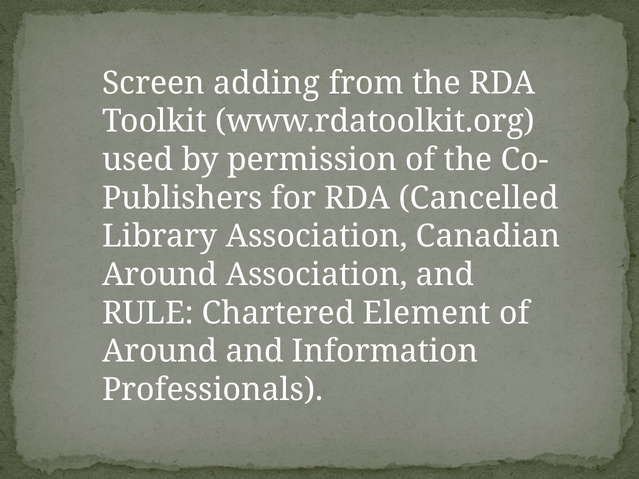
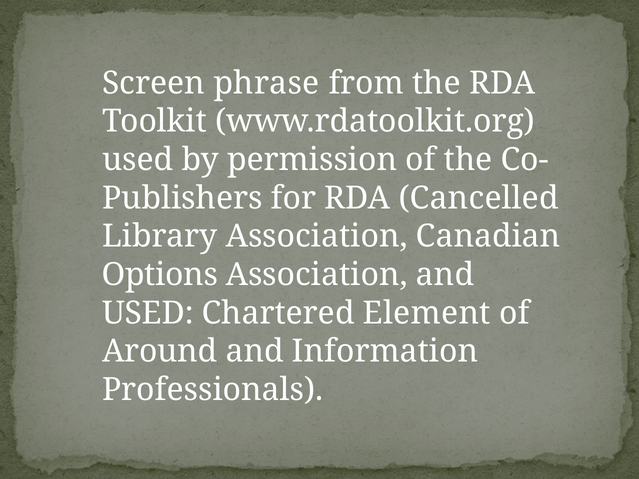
adding: adding -> phrase (267, 83)
Around: Around -> Options (160, 275)
RULE: RULE -> USED (148, 313)
